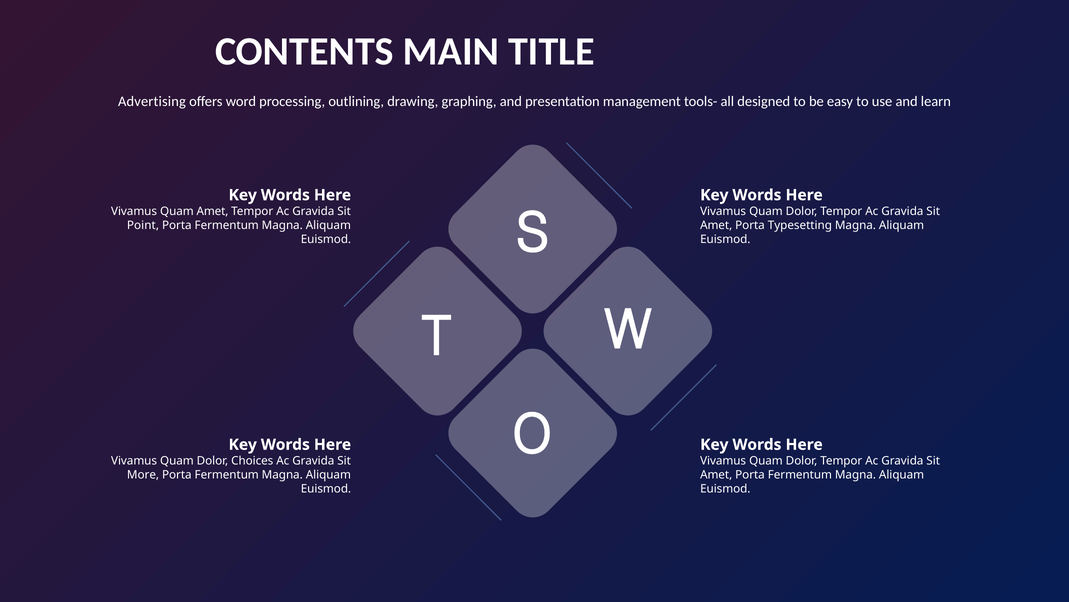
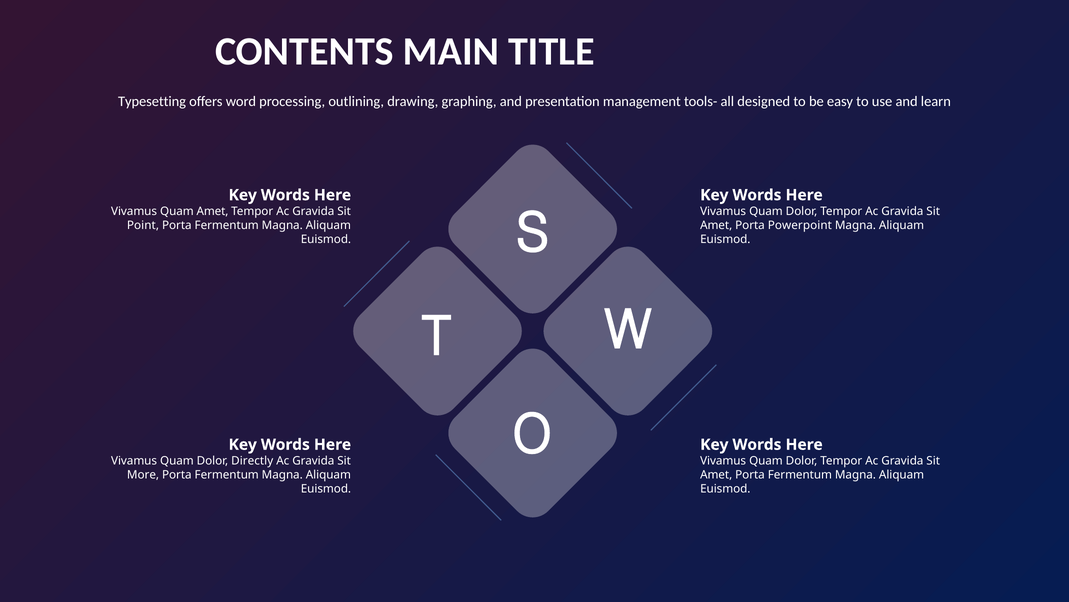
Advertising: Advertising -> Typesetting (152, 101)
Typesetting: Typesetting -> Powerpoint (800, 225)
Choices: Choices -> Directly (252, 460)
